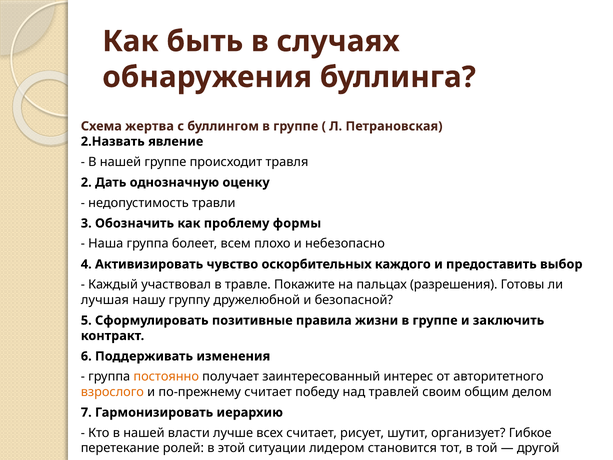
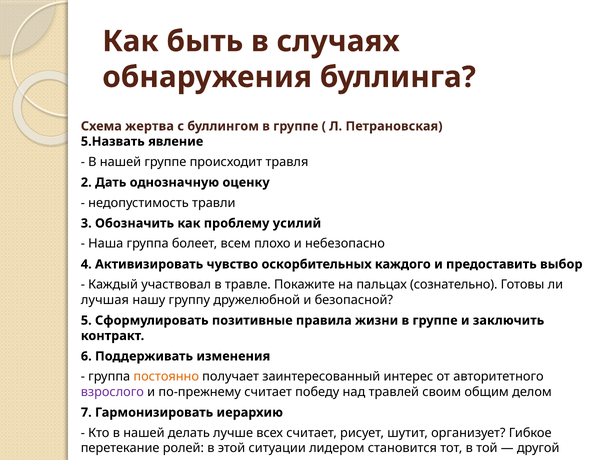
2.Назвать: 2.Назвать -> 5.Назвать (113, 141)
формы: формы -> усилий (297, 223)
разрешения: разрешения -> сознательно (454, 285)
взрослого colour: orange -> purple (112, 392)
власти: власти -> делать (189, 433)
